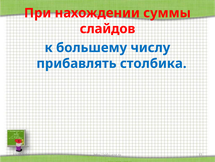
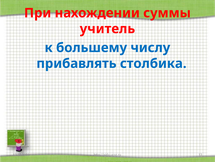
слайдов: слайдов -> учитель (107, 29)
